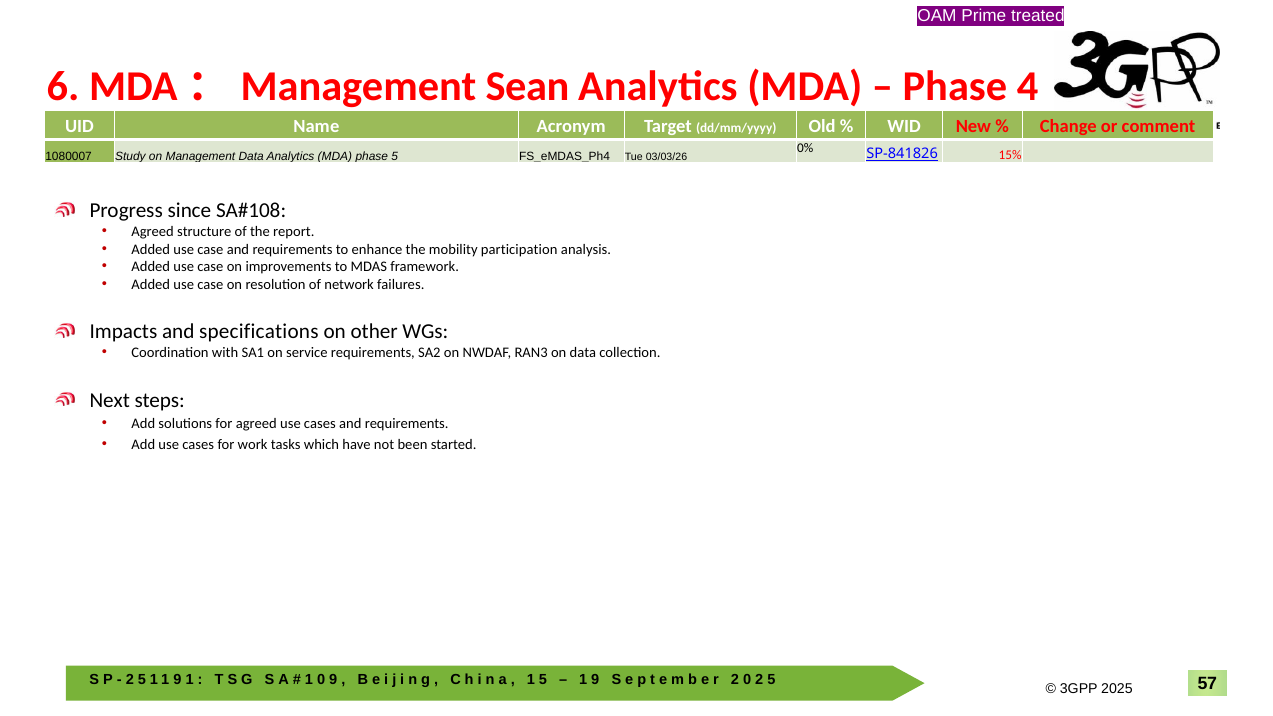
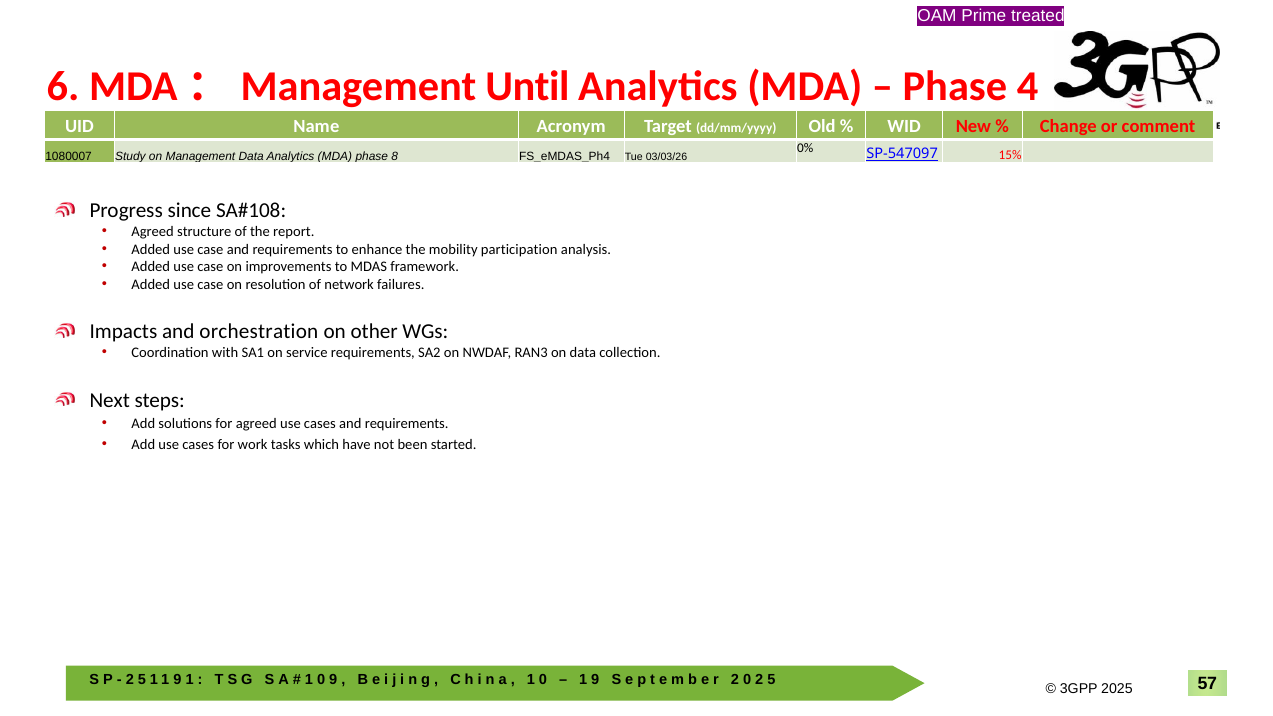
Sean: Sean -> Until (527, 86)
SP-841826: SP-841826 -> SP-547097 (902, 154)
phase 5: 5 -> 8 (395, 156)
specifications: specifications -> orchestration (259, 332)
5: 5 -> 0 (543, 680)
